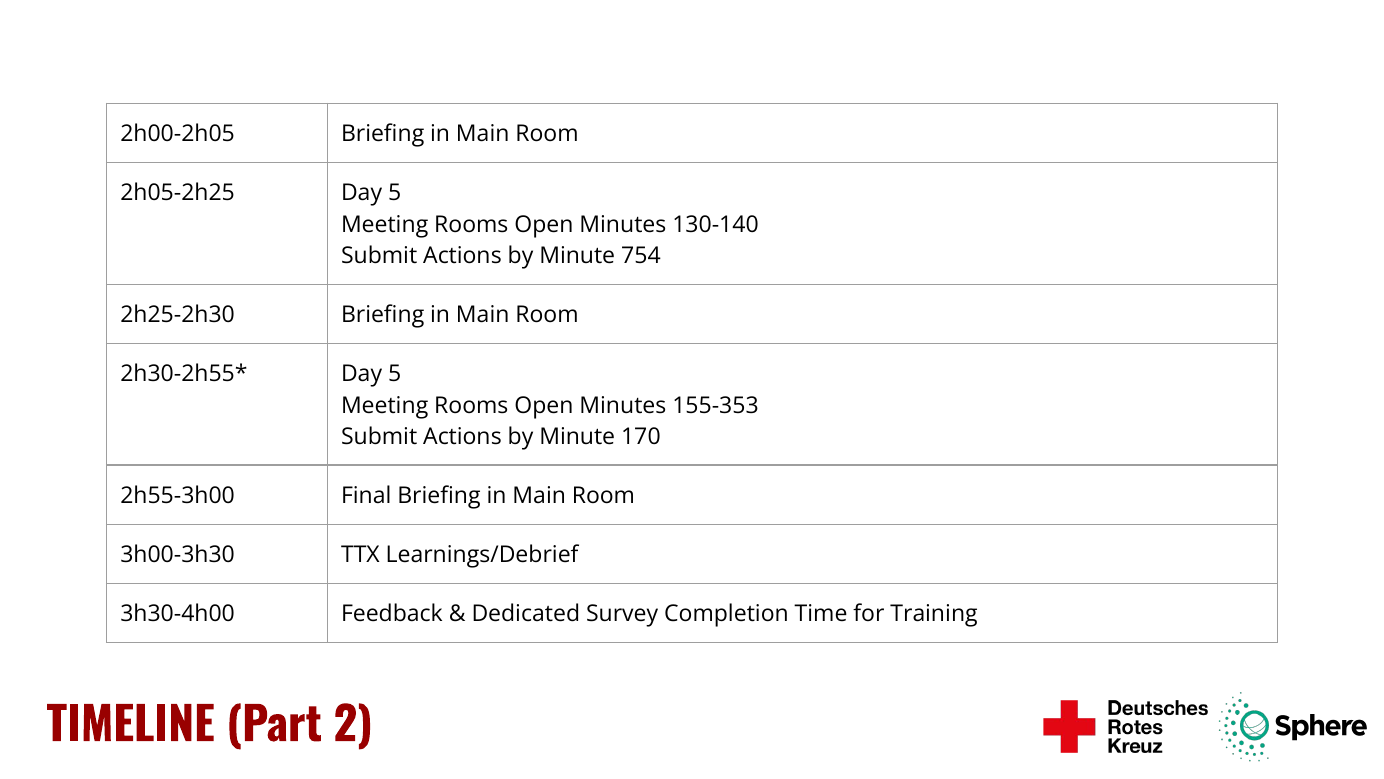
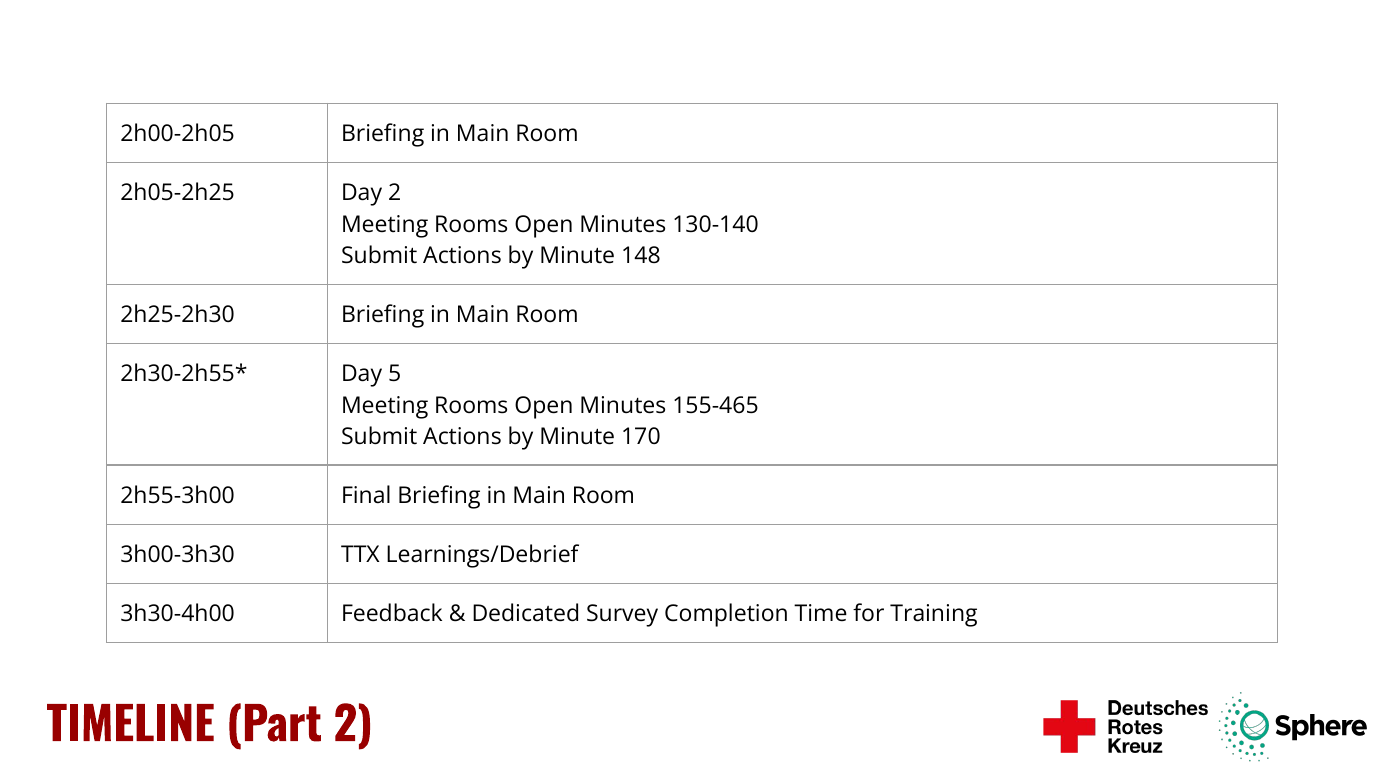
2h05-2h25 Day 5: 5 -> 2 (395, 193)
754: 754 -> 148 (641, 256)
155-353: 155-353 -> 155-465 (715, 405)
